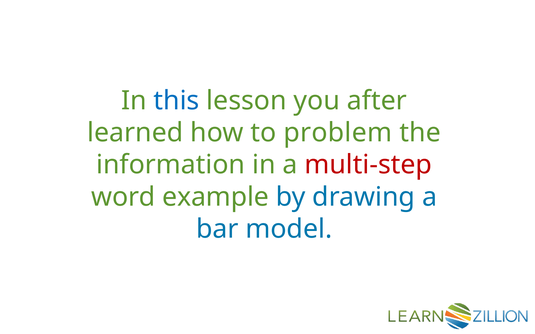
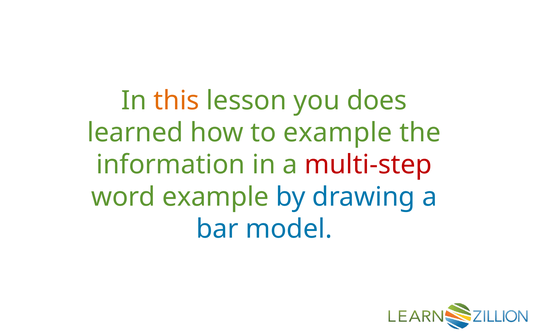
this colour: blue -> orange (177, 101)
after: after -> does (377, 101)
to problem: problem -> example (338, 133)
